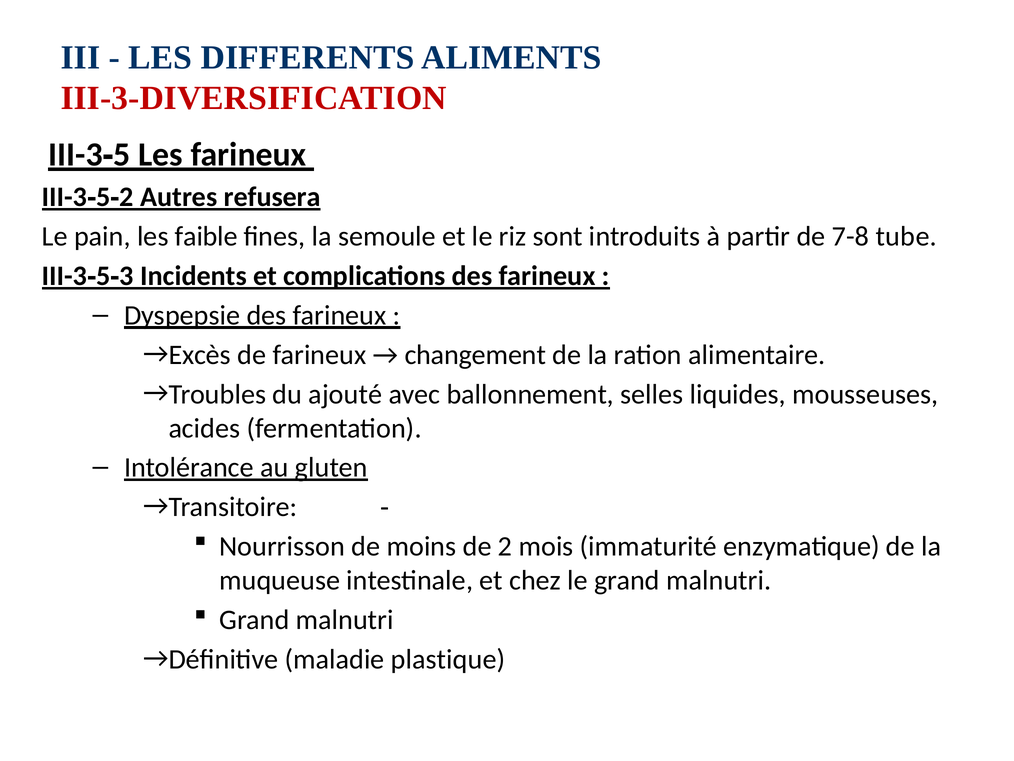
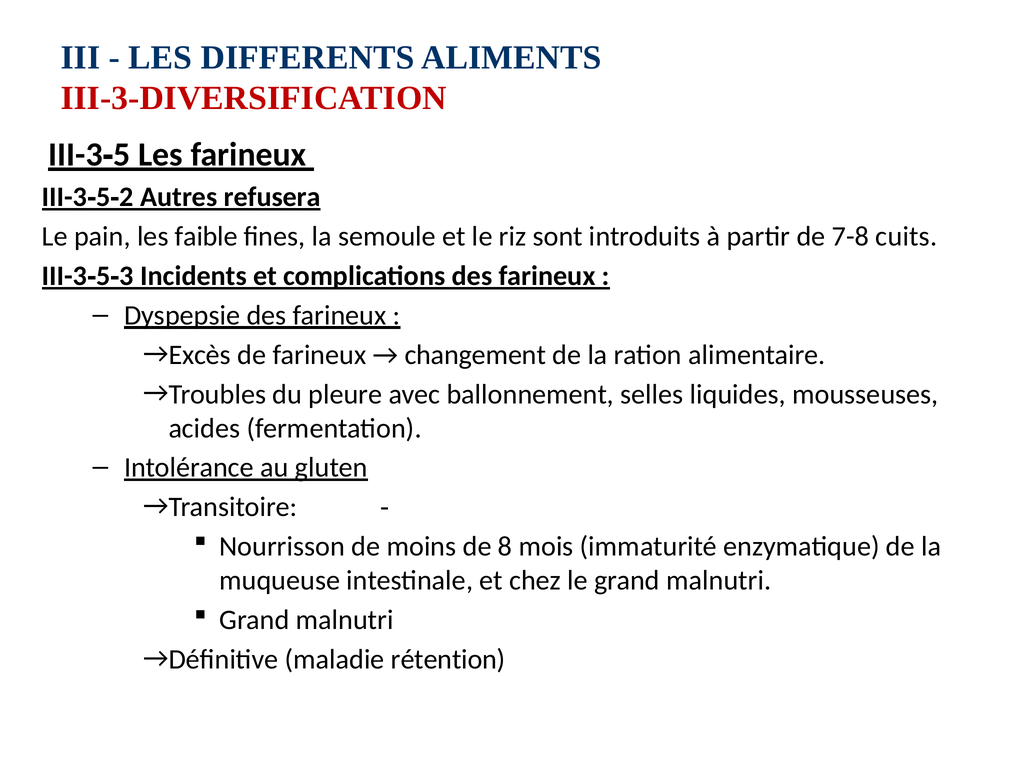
tube: tube -> cuits (906, 236)
ajouté: ajouté -> pleure (345, 394)
de 2: 2 -> 8 (505, 546)
plastique: plastique -> rétention (448, 659)
